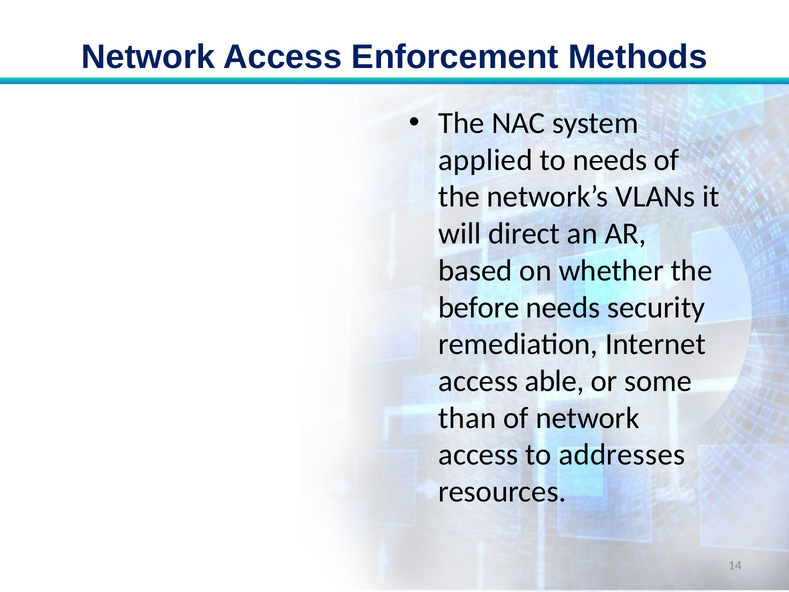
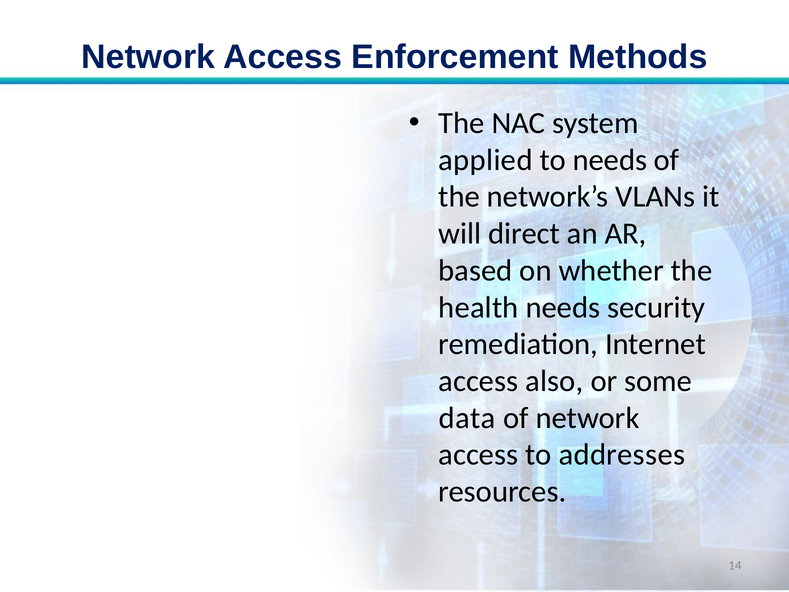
before: before -> health (478, 307)
able: able -> also (554, 381)
than: than -> data (467, 418)
